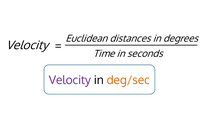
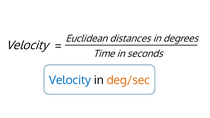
Velocity colour: purple -> blue (70, 80)
